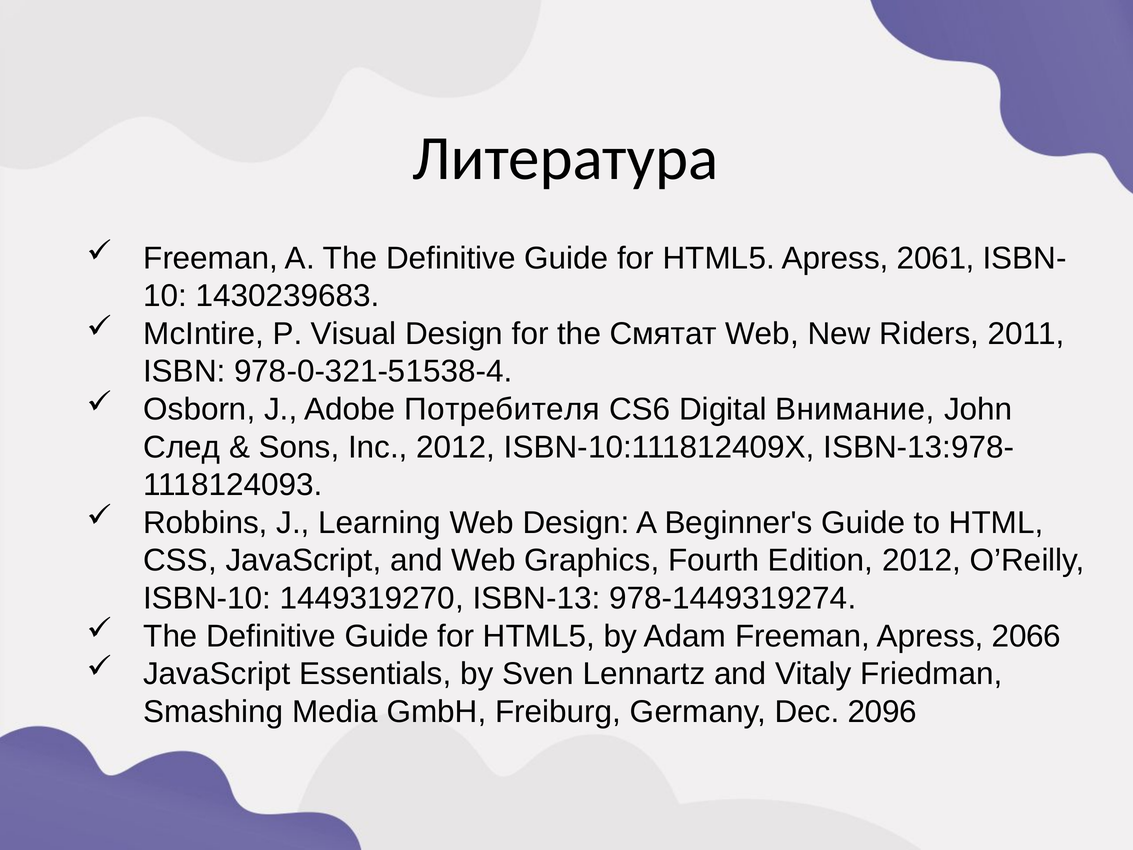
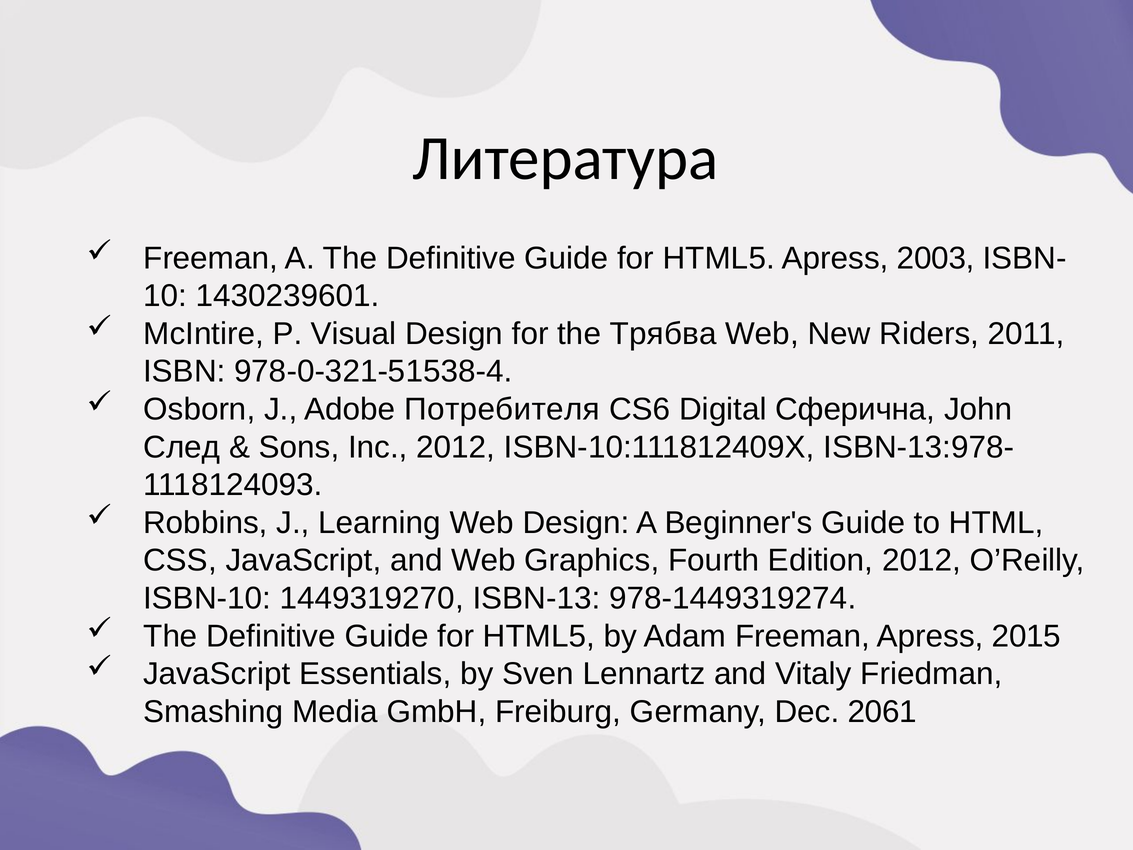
2061: 2061 -> 2003 (936, 258)
1430239683: 1430239683 -> 1430239601 (288, 296)
Смятат: Смятат -> Трябва (663, 334)
Внимание: Внимание -> Сферична (855, 409)
2066: 2066 -> 2015 (1026, 636)
2096: 2096 -> 2061 (882, 712)
